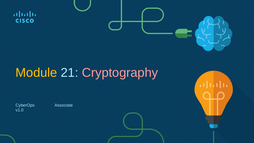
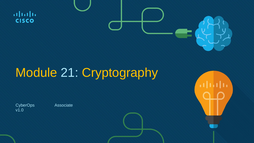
Cryptography colour: pink -> yellow (120, 73)
